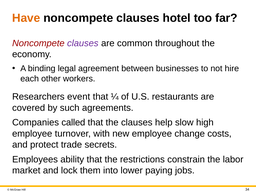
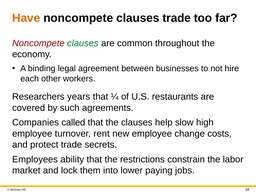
clauses hotel: hotel -> trade (177, 18)
clauses colour: purple -> green (83, 43)
event: event -> years (79, 97)
with: with -> rent (102, 134)
